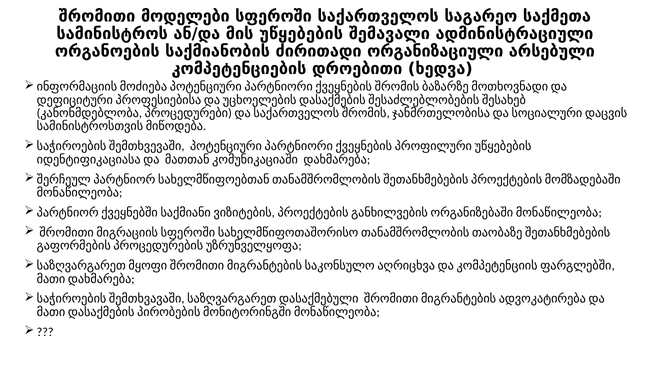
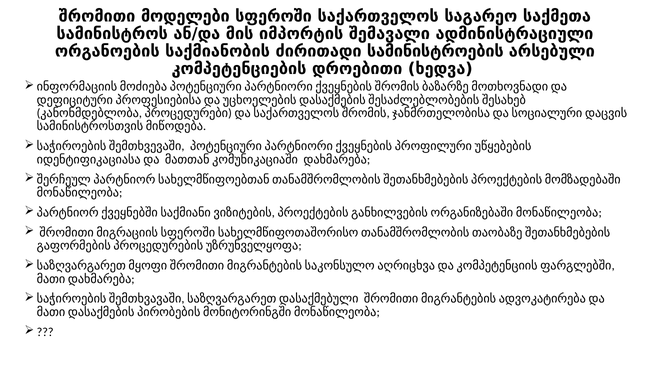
უწყებების: უწყებების -> იმპორტის (301, 34)
ორგანიზაციული: ორგანიზაციული -> სამინისტროების (435, 51)
